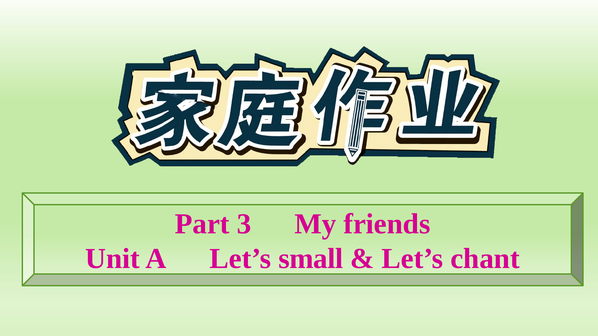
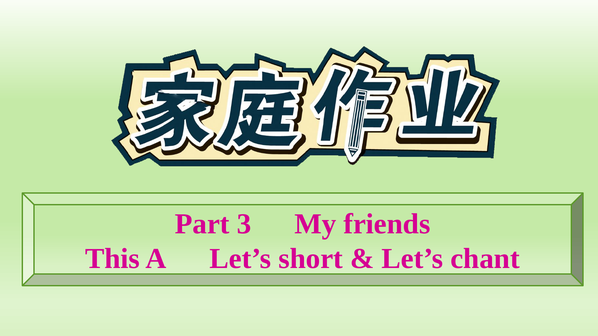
Unit: Unit -> This (113, 259)
small: small -> short (311, 259)
